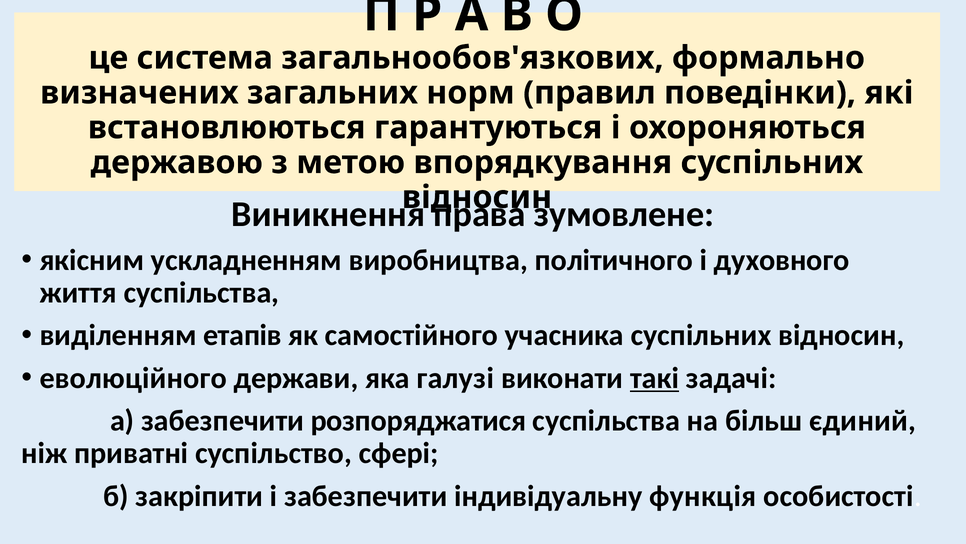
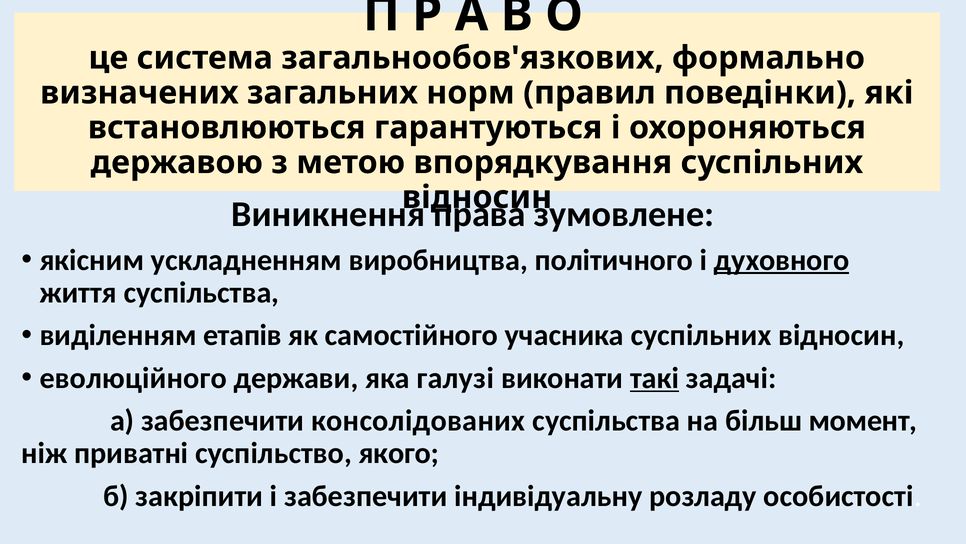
духовного underline: none -> present (782, 260)
розпоряджатися: розпоряджатися -> консолідованих (418, 420)
єдиний: єдиний -> момент (863, 420)
сфері: сфері -> якого (399, 453)
функція: функція -> розладу (703, 496)
